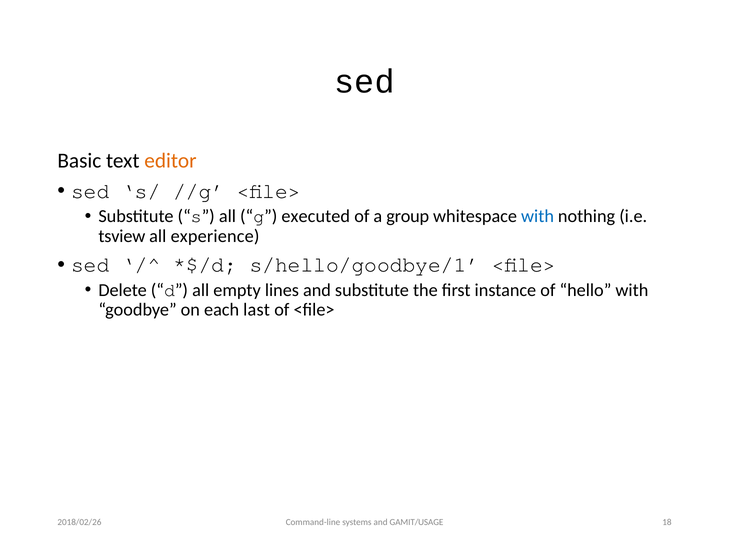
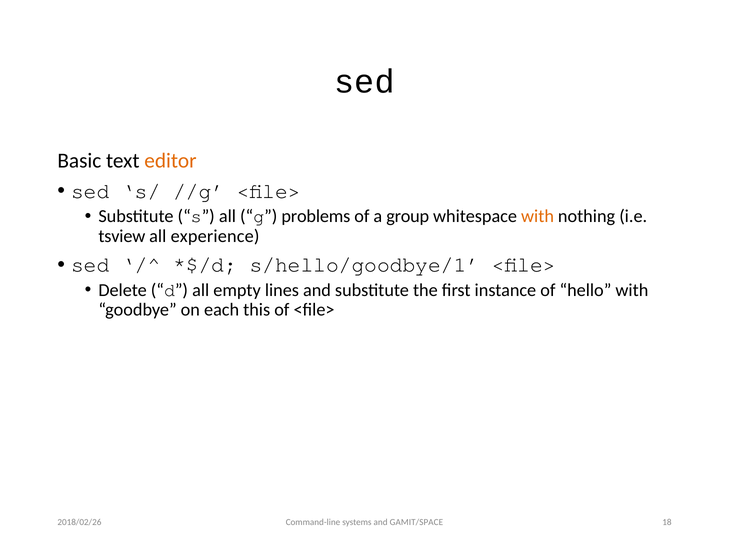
executed: executed -> problems (316, 216)
with colour: blue -> orange (538, 216)
last: last -> this (257, 310)
GAMIT/USAGE: GAMIT/USAGE -> GAMIT/SPACE (416, 522)
